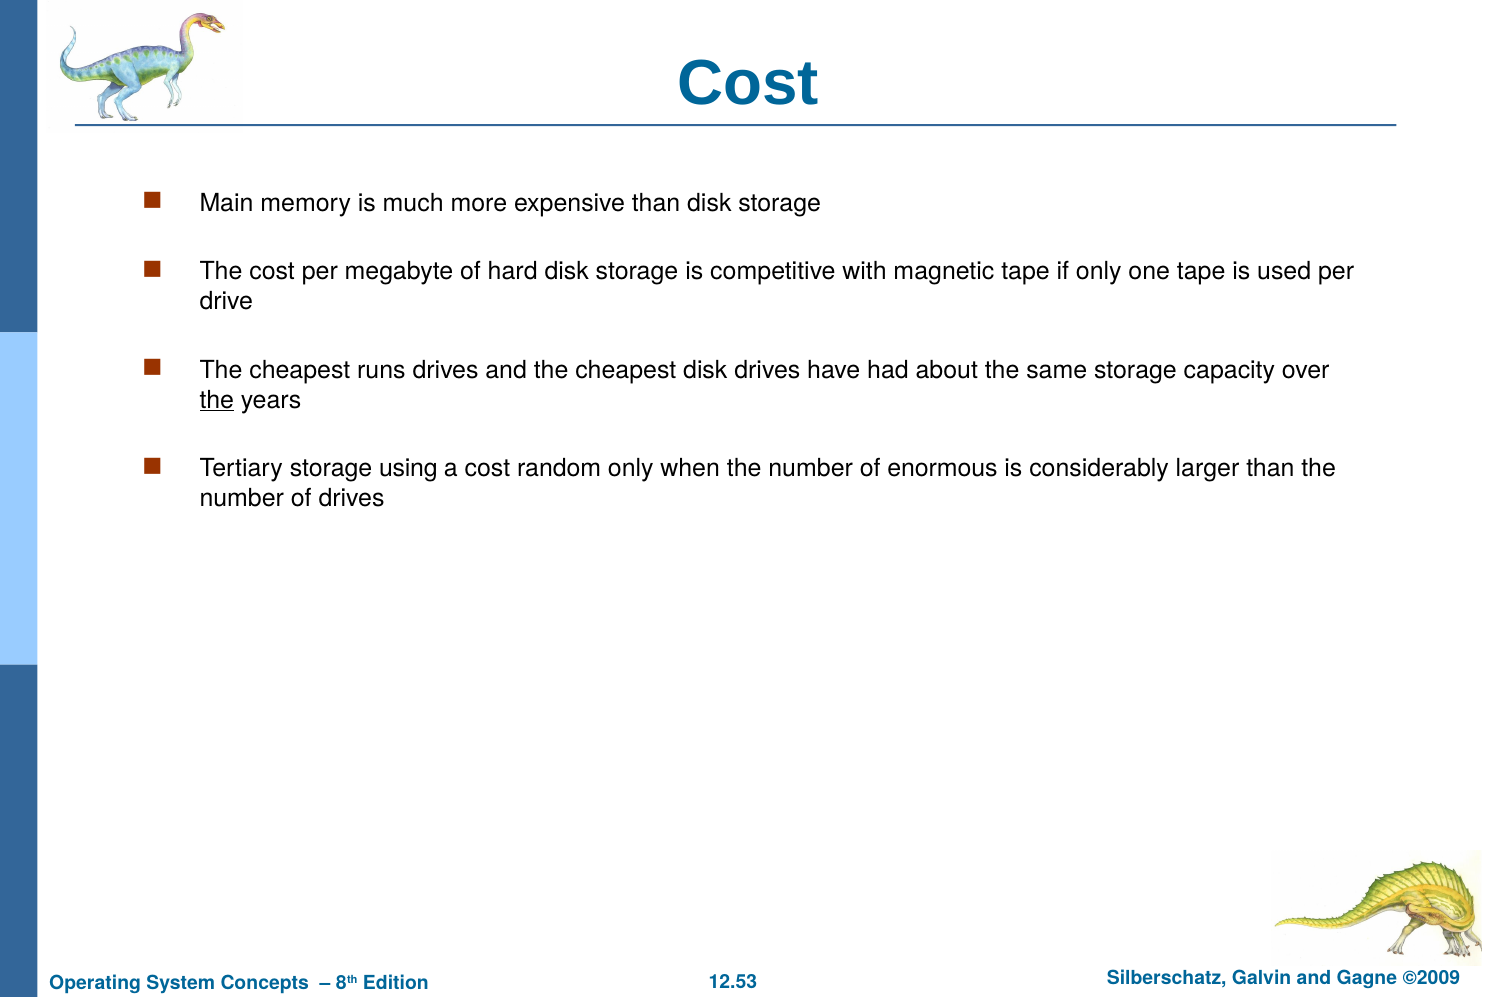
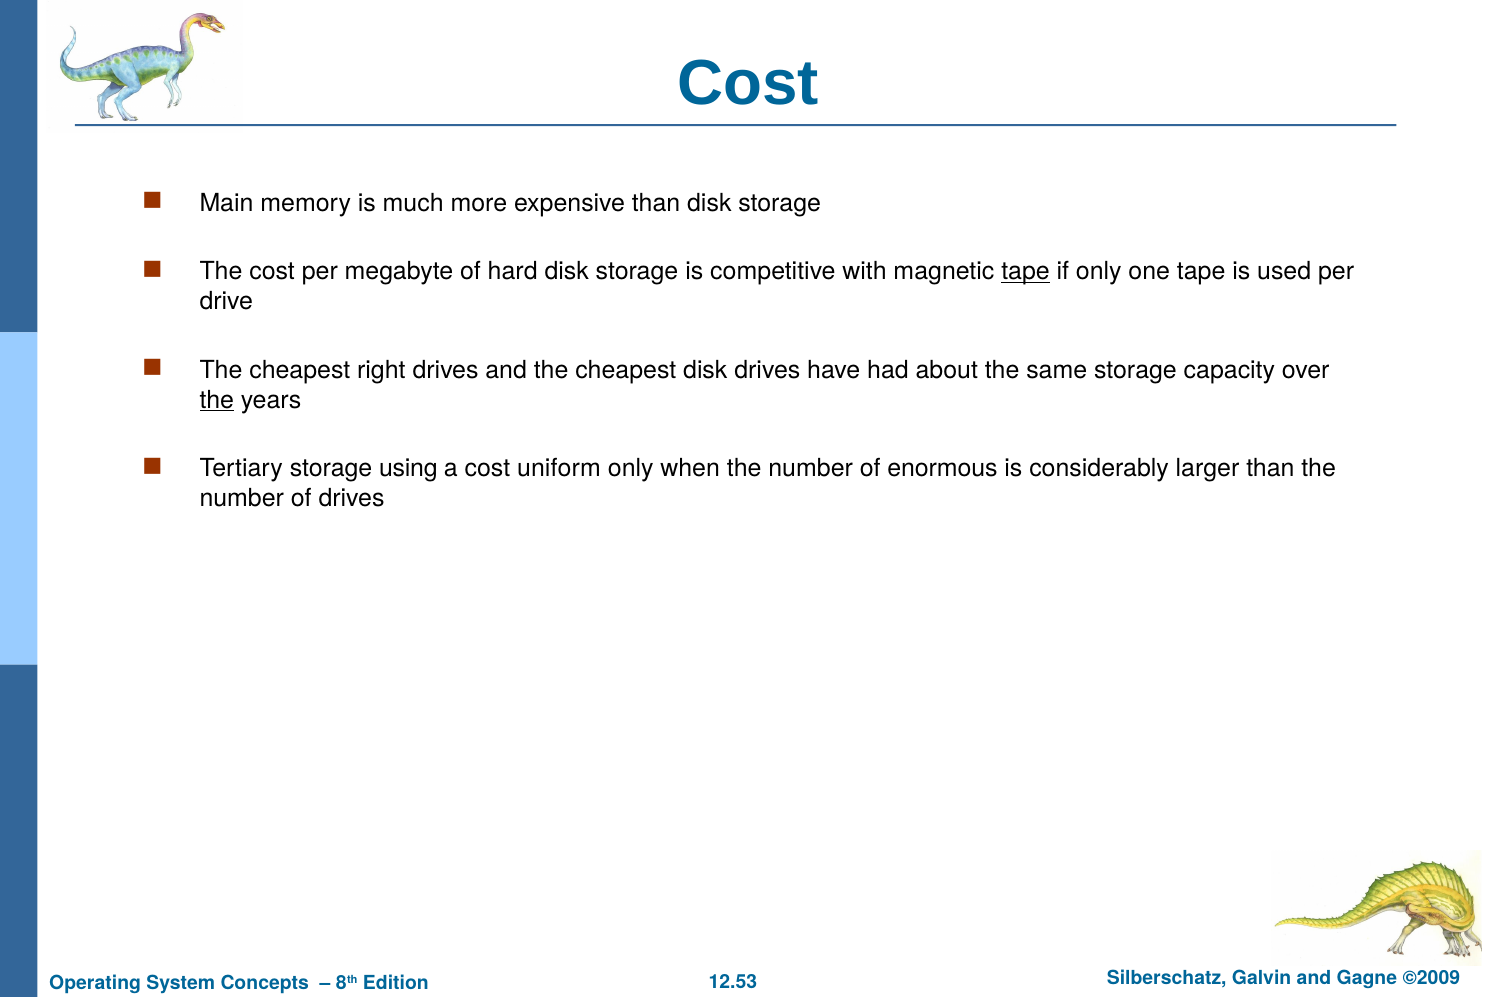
tape underline: none -> present (1026, 272)
runs: runs -> right (381, 370)
random: random -> uniform (559, 469)
